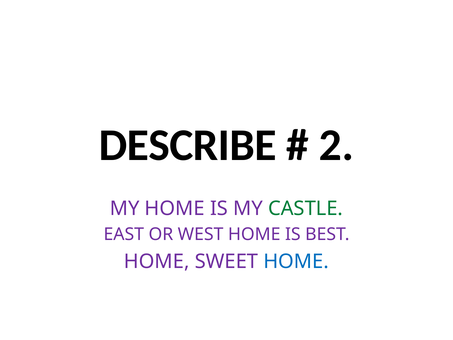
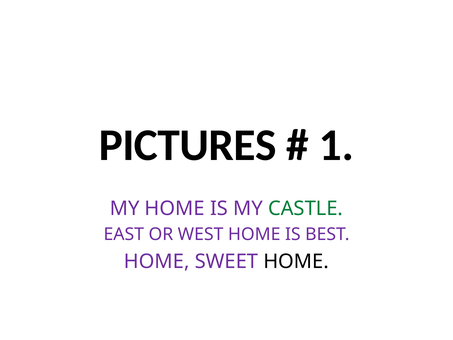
DESCRIBE: DESCRIBE -> PICTURES (188, 145)
2: 2 -> 1 (336, 145)
HOME colour: blue -> black (296, 261)
